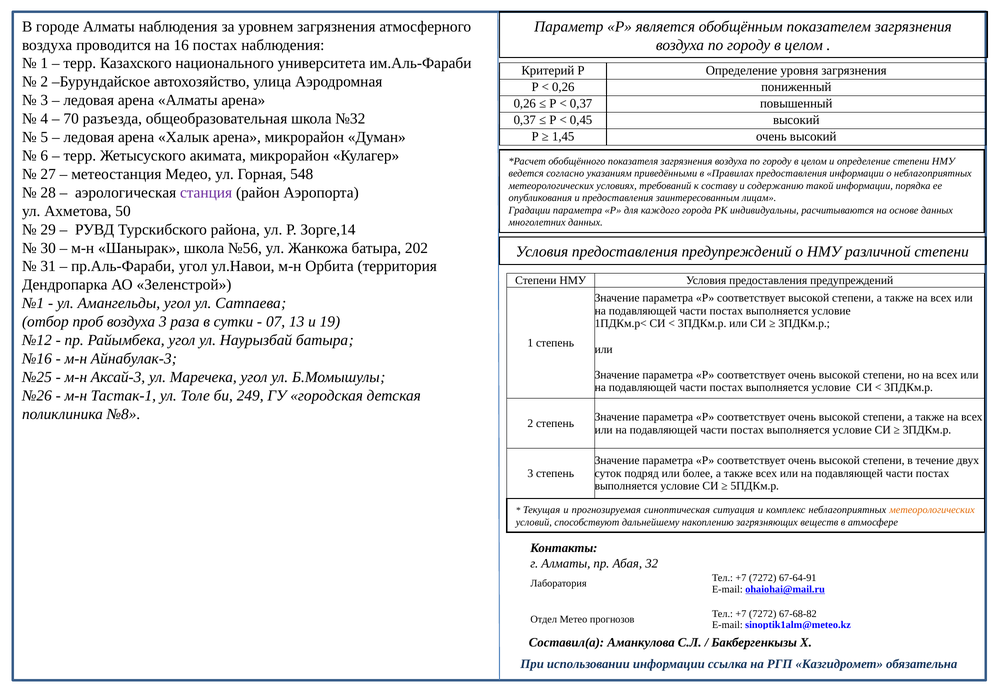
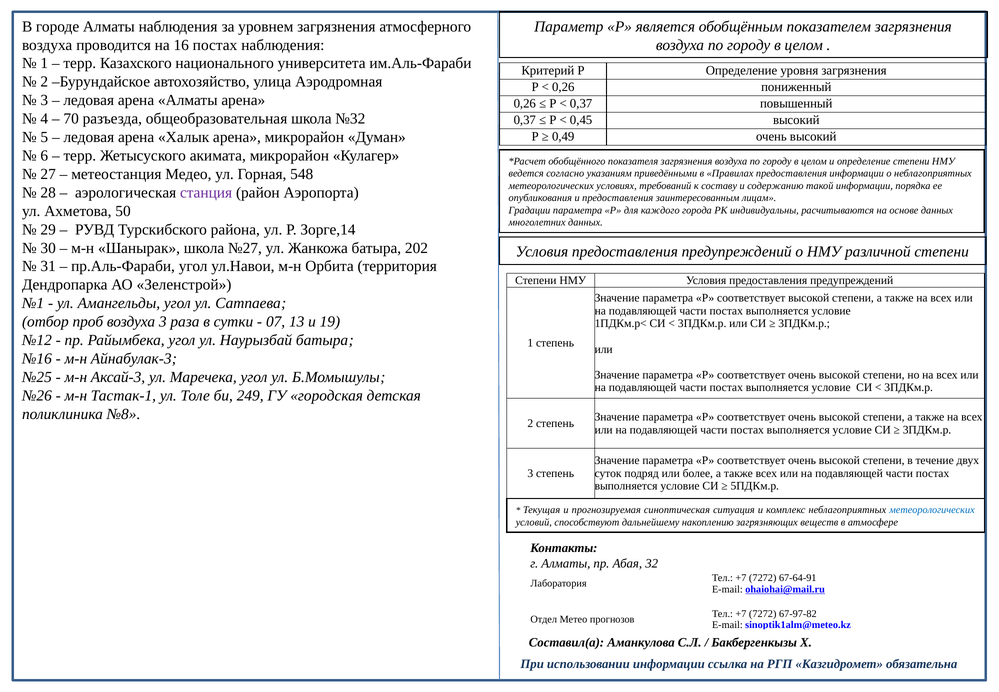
1,45: 1,45 -> 0,49 (563, 137)
№56: №56 -> №27 (245, 248)
метеорологических colour: orange -> blue (932, 510)
67-68-82: 67-68-82 -> 67-97-82 (798, 613)
